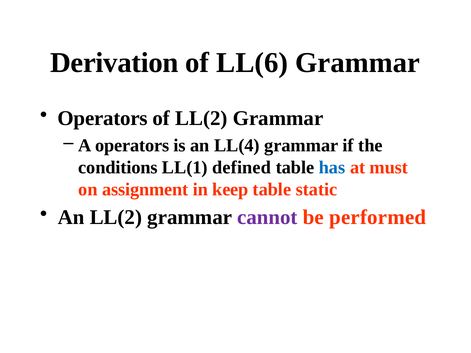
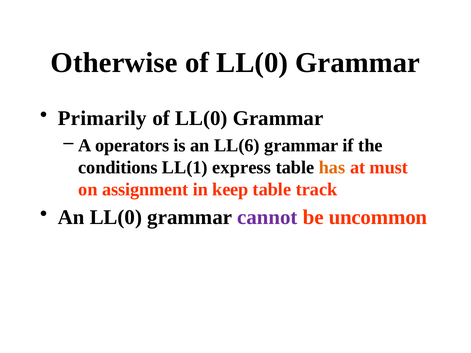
Derivation: Derivation -> Otherwise (114, 63)
LL(6: LL(6 -> LL(0 (252, 63)
Operators: Operators -> Primarily (102, 118)
LL(2: LL(2 -> LL(0 (201, 118)
LL(4: LL(4 -> LL(6 (237, 145)
defined: defined -> express (242, 167)
has colour: blue -> orange (332, 167)
static: static -> track (317, 189)
An LL(2: LL(2 -> LL(0 (116, 217)
performed: performed -> uncommon (378, 217)
